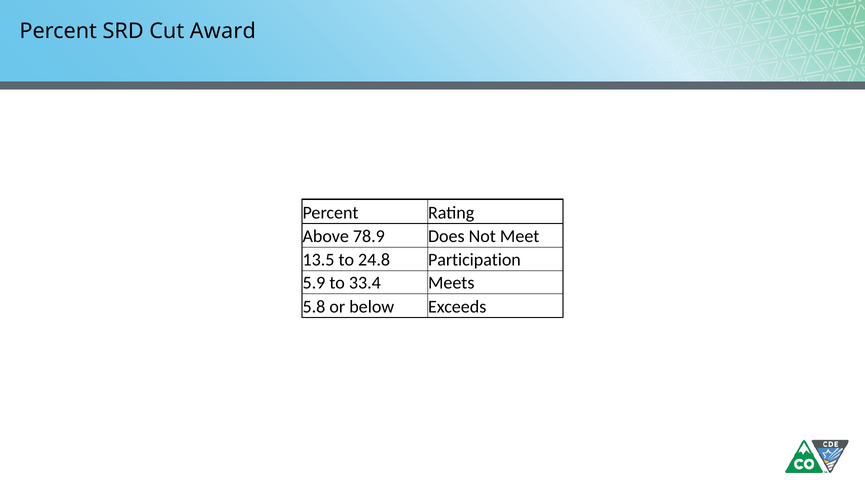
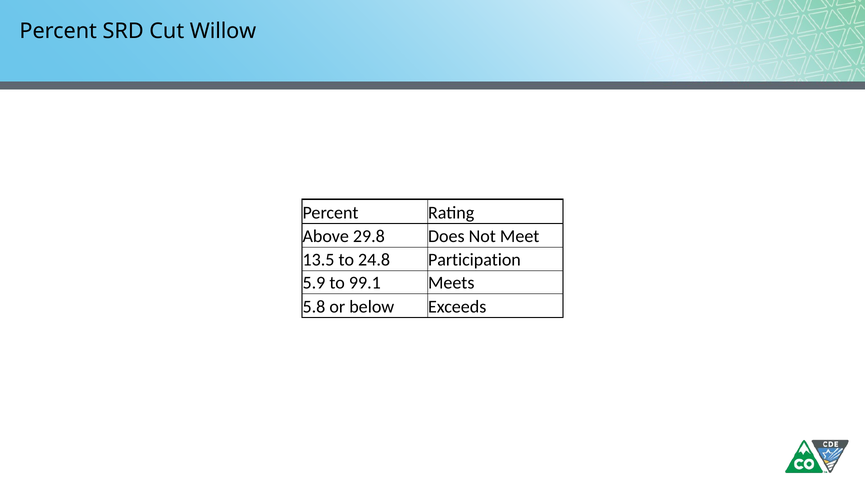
Award: Award -> Willow (223, 31)
78.9: 78.9 -> 29.8 (369, 236)
33.4: 33.4 -> 99.1 (365, 283)
